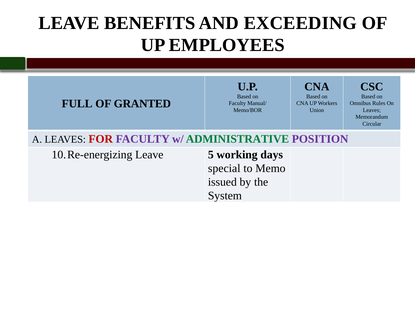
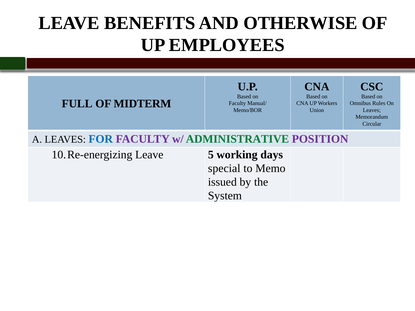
EXCEEDING: EXCEEDING -> OTHERWISE (301, 23)
GRANTED: GRANTED -> MIDTERM (142, 104)
FOR colour: red -> blue (101, 139)
